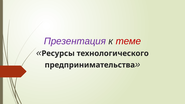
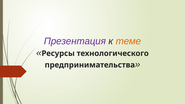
теме colour: red -> orange (128, 41)
